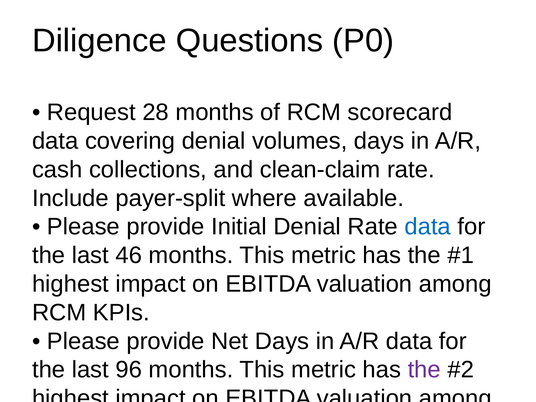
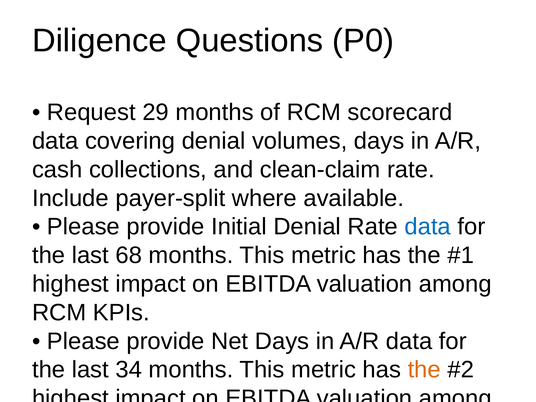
28: 28 -> 29 (156, 112)
46: 46 -> 68 (129, 255)
96: 96 -> 34 (129, 370)
the colour: purple -> orange (424, 370)
